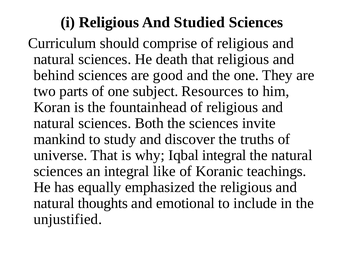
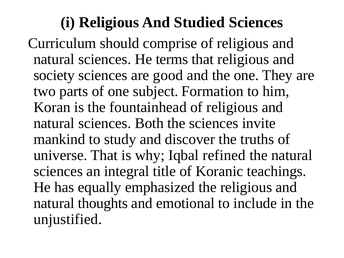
death: death -> terms (172, 59)
behind: behind -> society (54, 75)
Resources: Resources -> Formation (212, 91)
Iqbal integral: integral -> refined (224, 155)
like: like -> title (164, 171)
